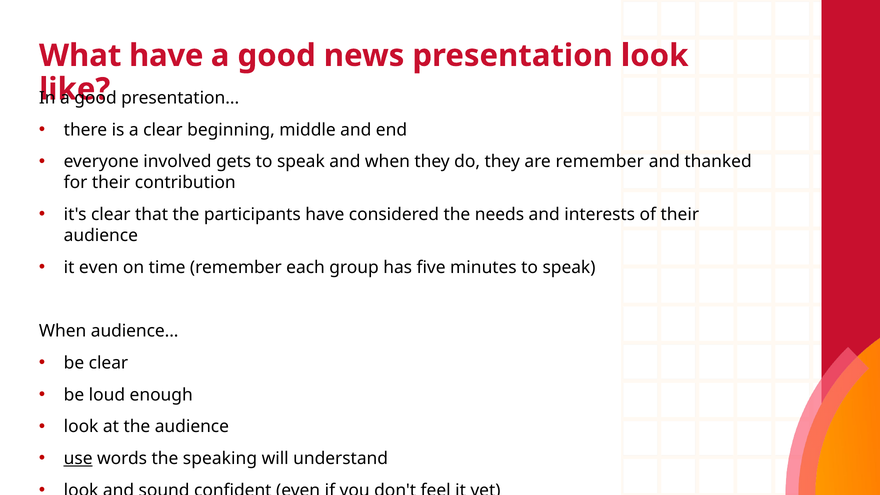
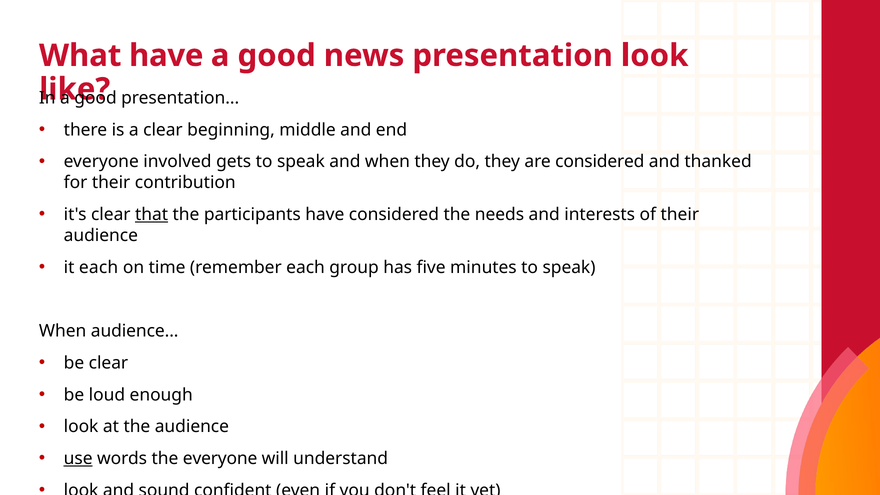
are remember: remember -> considered (600, 162)
that underline: none -> present (152, 215)
it even: even -> each (99, 267)
the speaking: speaking -> everyone (220, 459)
